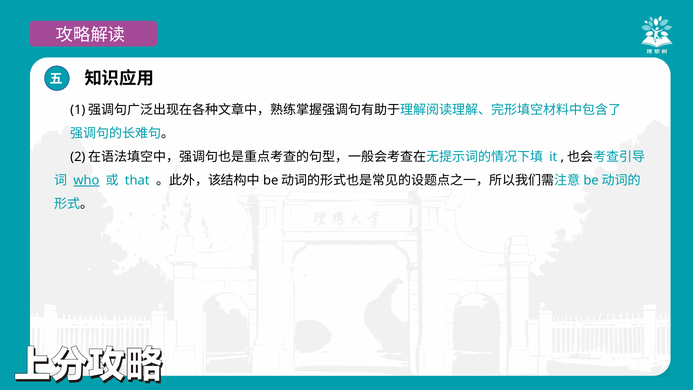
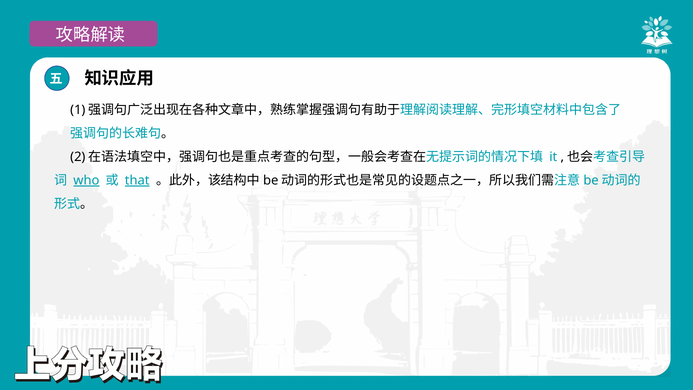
that underline: none -> present (137, 180)
